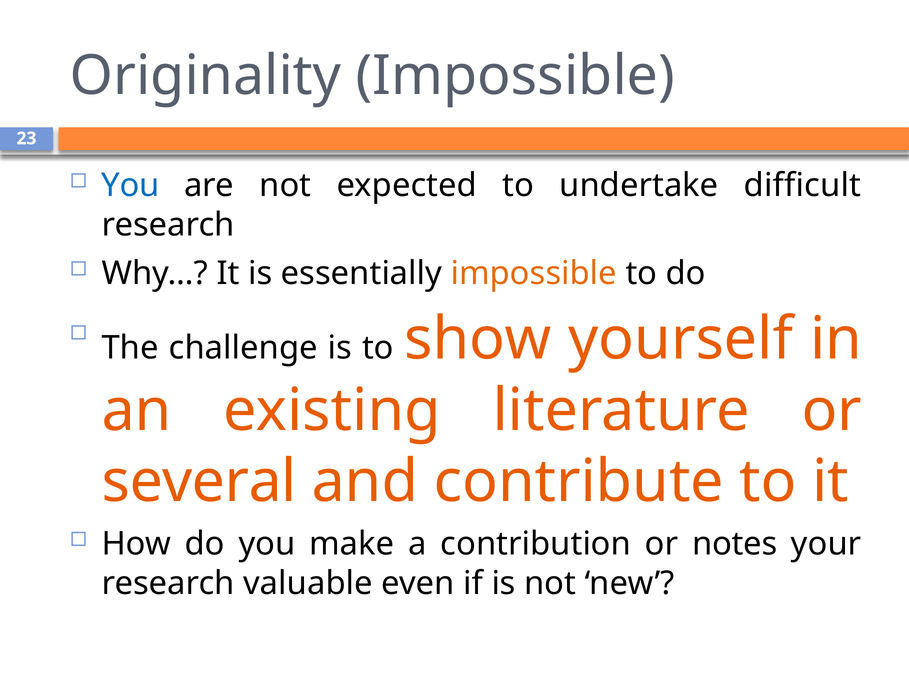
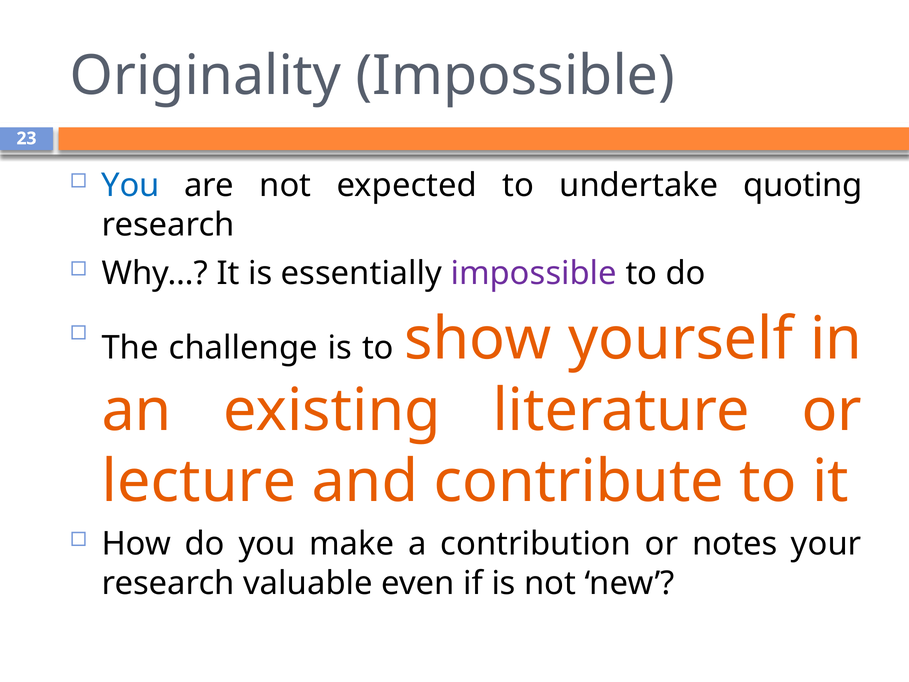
difficult: difficult -> quoting (803, 186)
impossible colour: orange -> purple (534, 273)
several: several -> lecture (199, 482)
